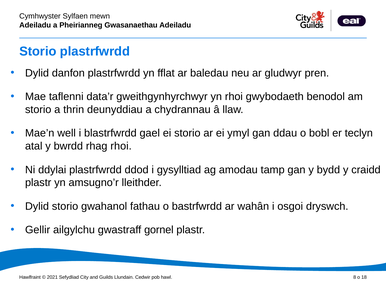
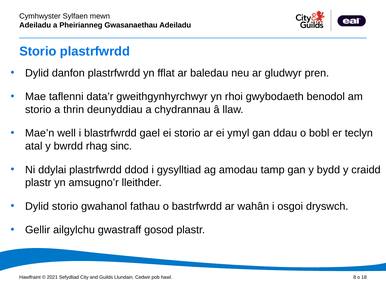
rhag rhoi: rhoi -> sinc (121, 146)
gornel: gornel -> gosod (159, 230)
